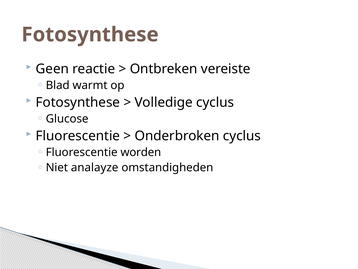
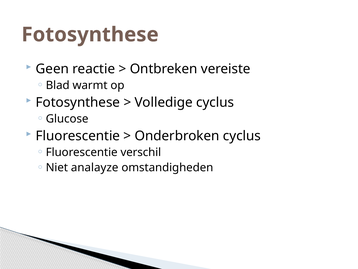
worden: worden -> verschil (141, 152)
